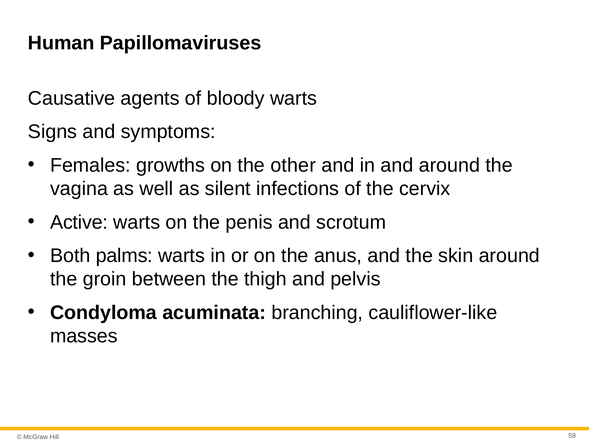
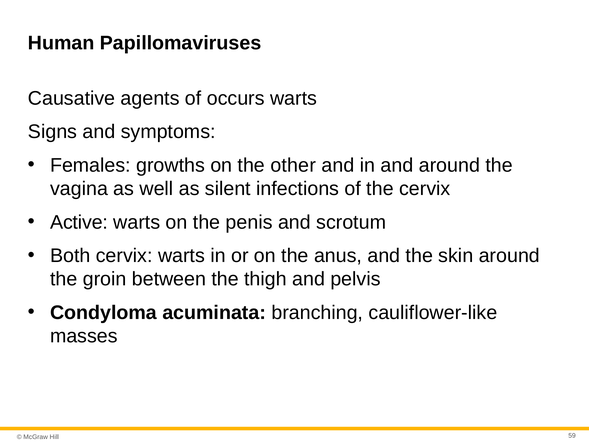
bloody: bloody -> occurs (236, 98)
Both palms: palms -> cervix (124, 255)
